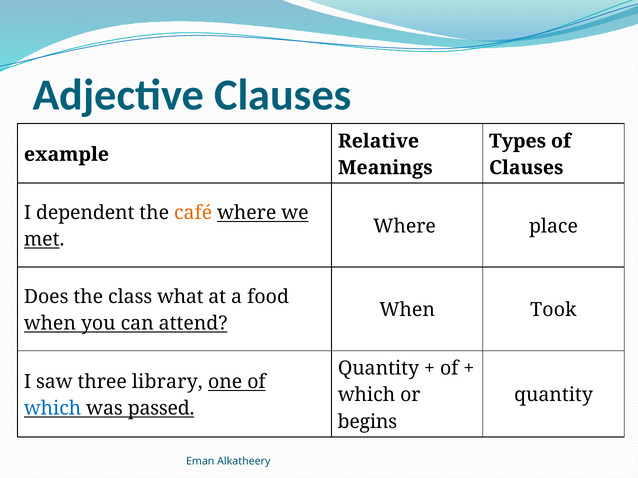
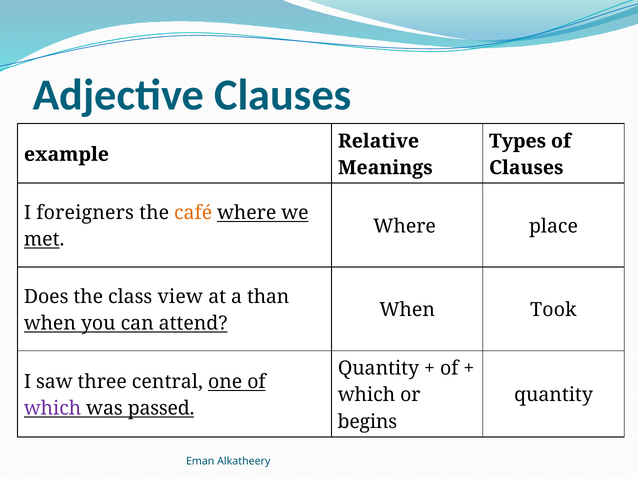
dependent: dependent -> foreigners (85, 213)
what: what -> view (180, 297)
food: food -> than (268, 297)
library: library -> central (167, 382)
which colour: blue -> purple (53, 409)
